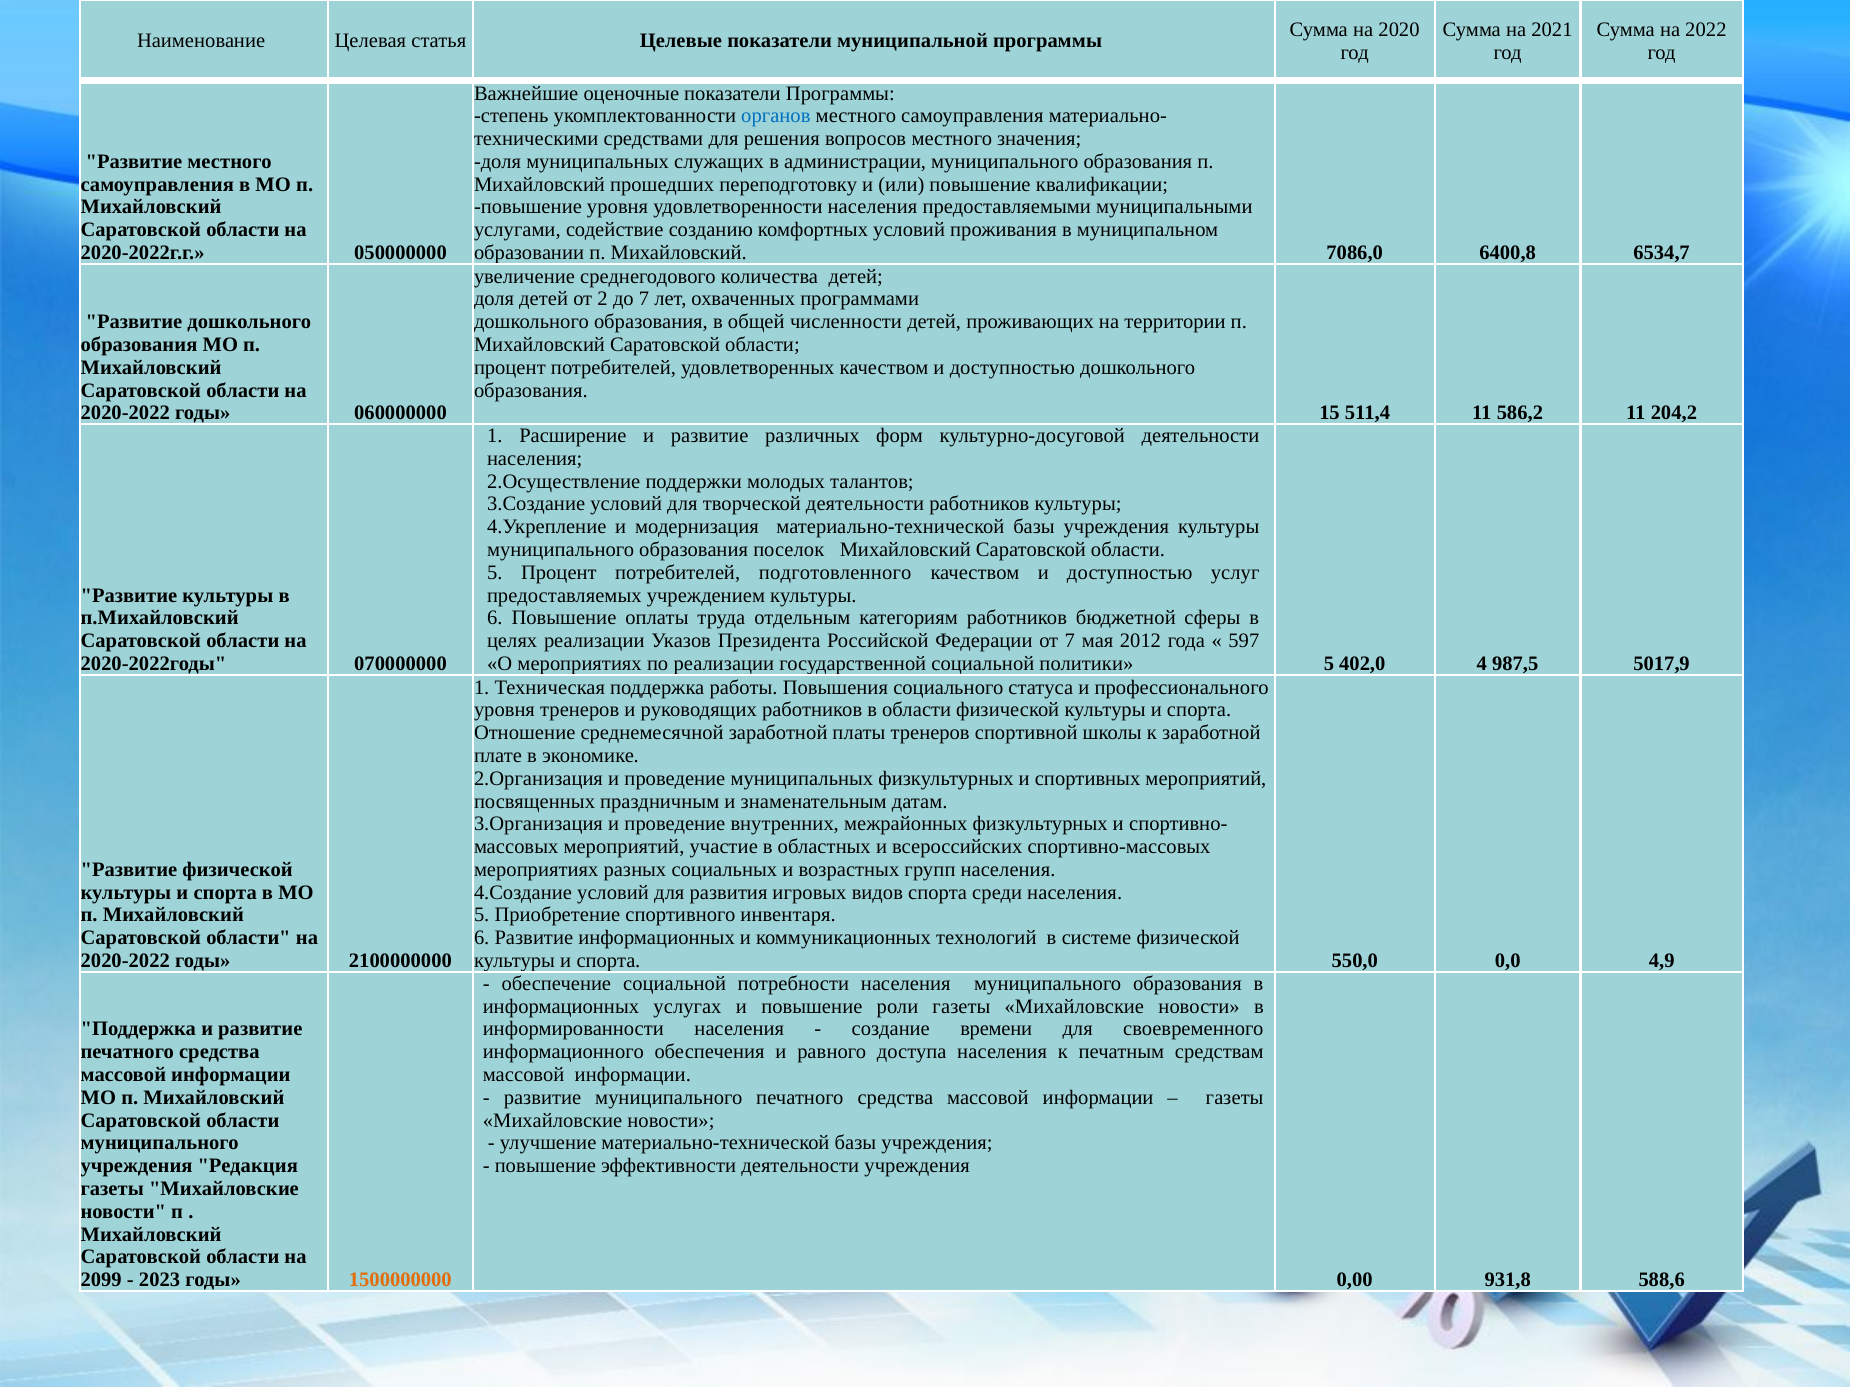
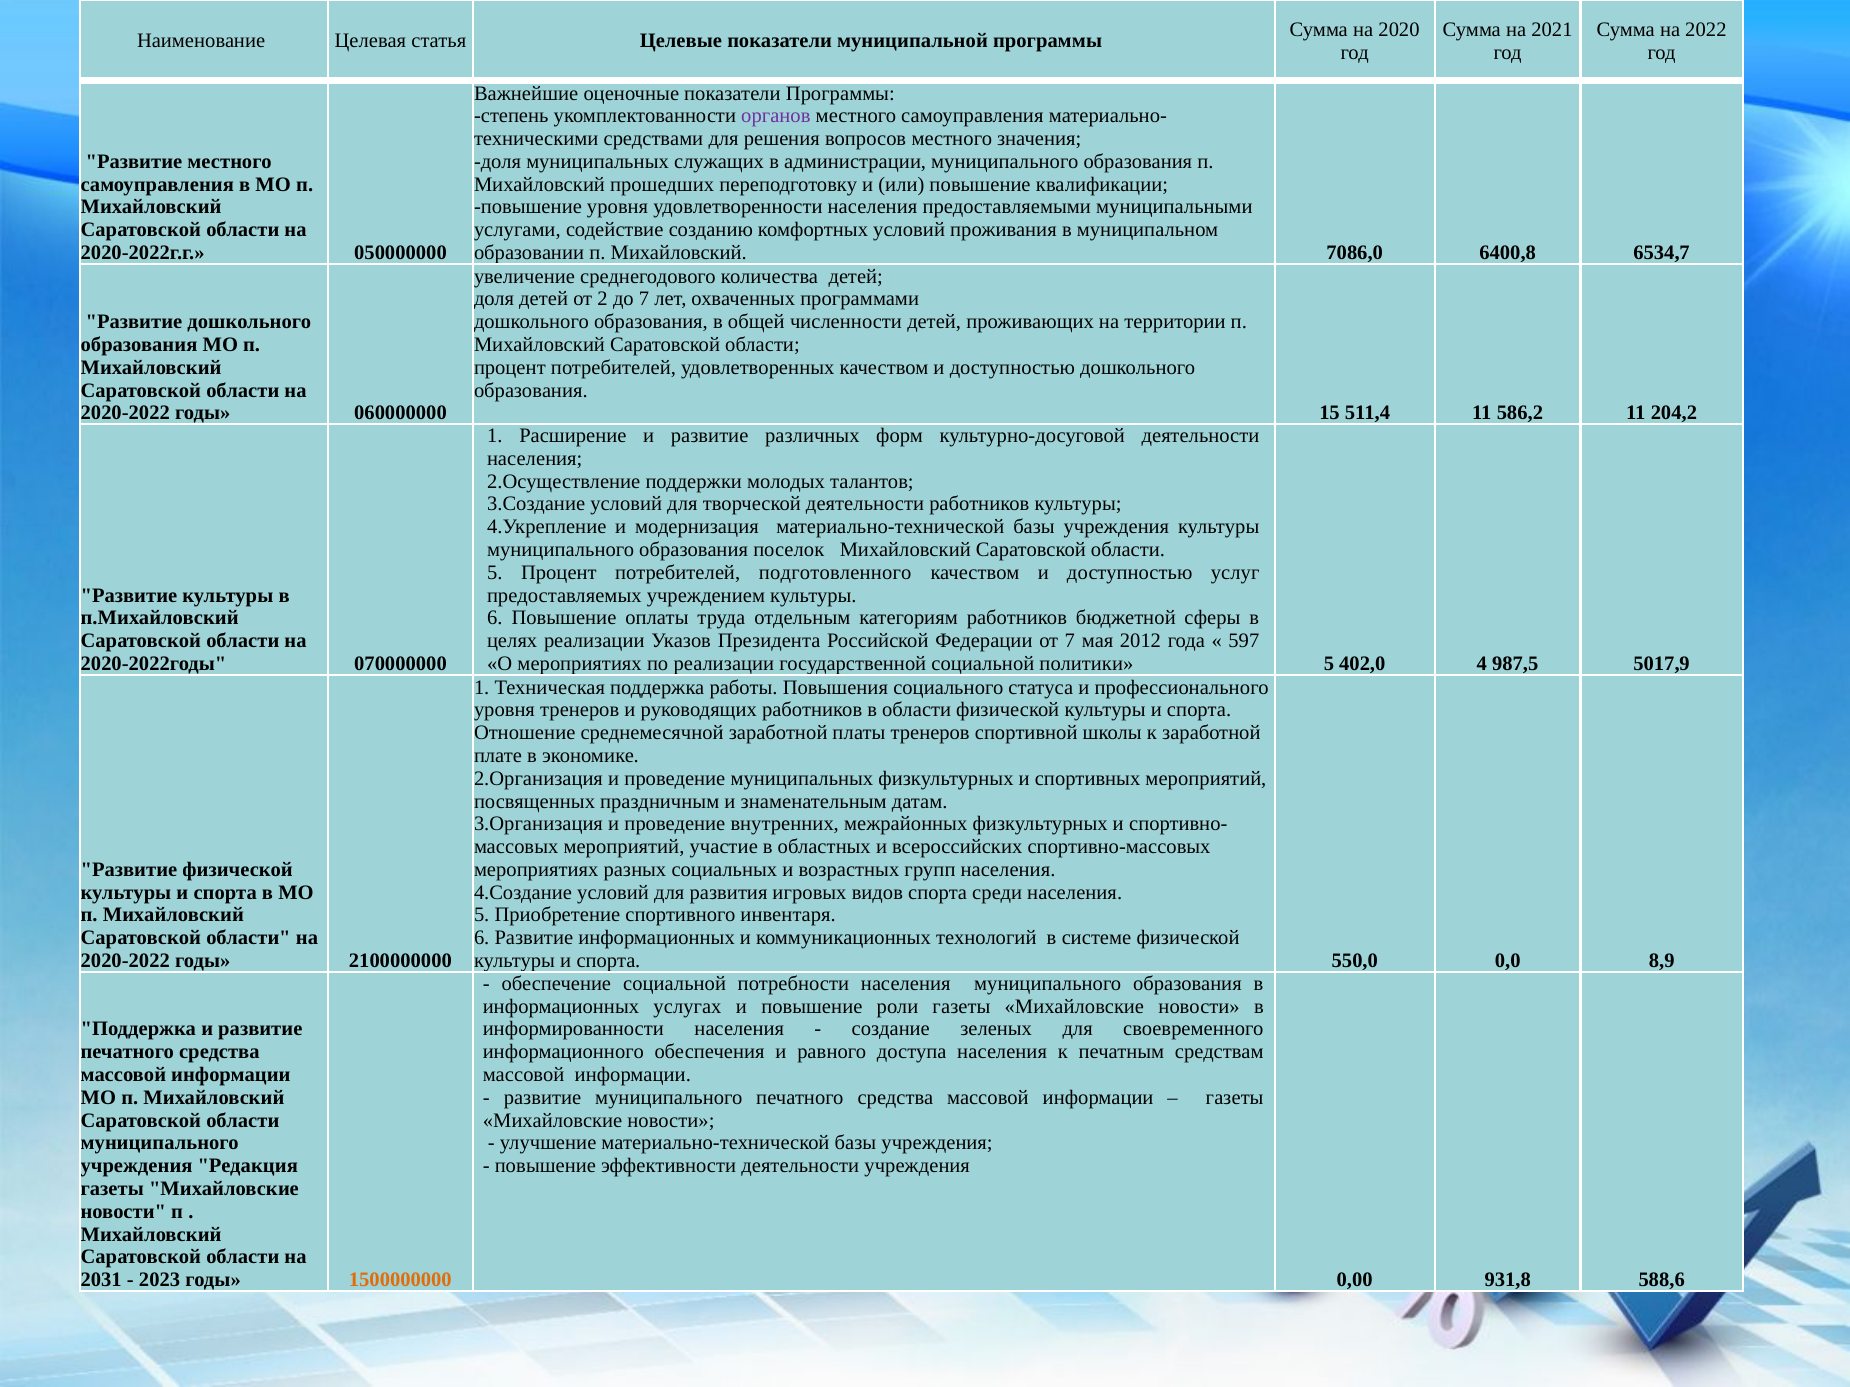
органов colour: blue -> purple (776, 116)
4,9: 4,9 -> 8,9 (1662, 961)
времени: времени -> зеленых (996, 1030)
2099: 2099 -> 2031 (101, 1280)
